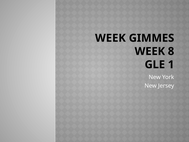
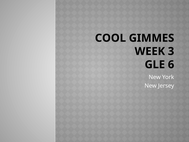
WEEK: WEEK -> COOL (110, 38)
8: 8 -> 3 (171, 51)
1: 1 -> 6 (171, 64)
